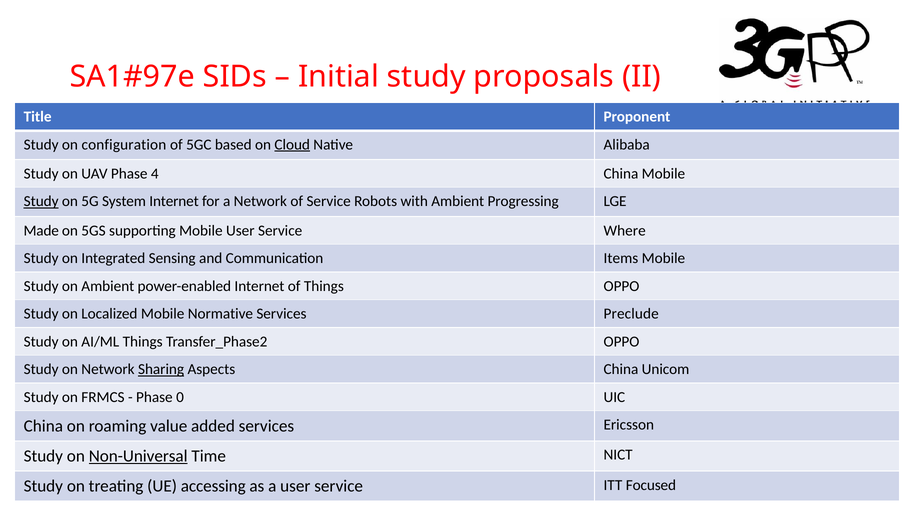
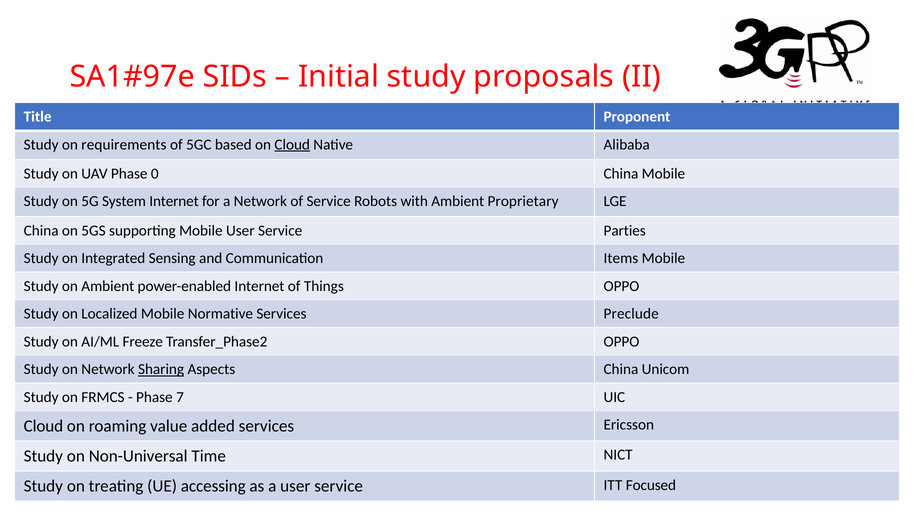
configuration: configuration -> requirements (124, 145)
4: 4 -> 0 (155, 174)
Study underline: present -> none (41, 201)
Progressing: Progressing -> Proprietary (523, 201)
Made: Made -> China (41, 231)
Where: Where -> Parties (625, 231)
AI/ML Things: Things -> Freeze (143, 342)
0: 0 -> 7 (180, 397)
China: China -> Cloud (43, 426)
Non-Universal underline: present -> none (138, 456)
